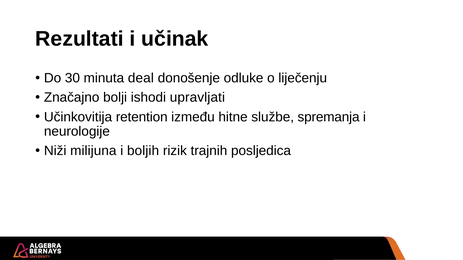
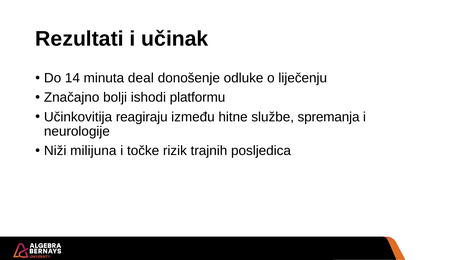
30: 30 -> 14 (72, 78)
upravljati: upravljati -> platformu (198, 98)
retention: retention -> reagiraju (142, 117)
boljih: boljih -> točke (143, 151)
